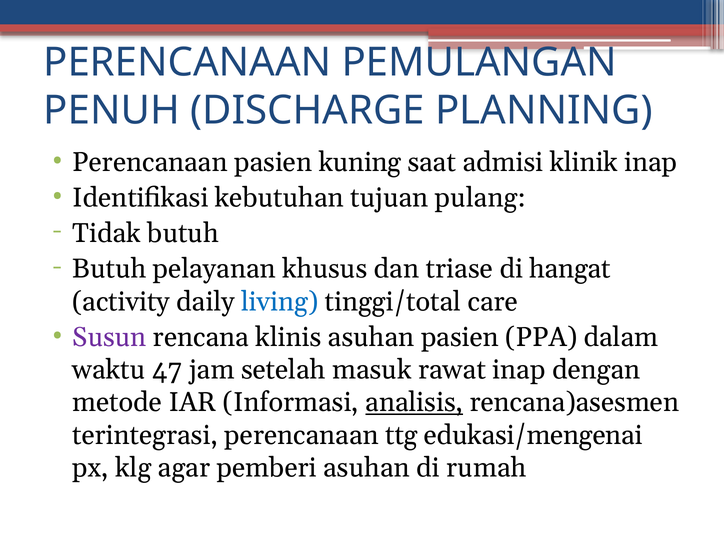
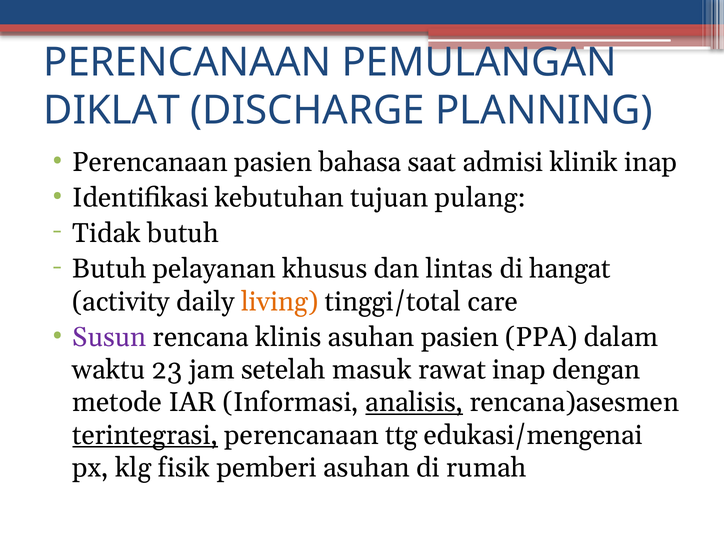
PENUH: PENUH -> DIKLAT (112, 111)
kuning: kuning -> bahasa (360, 162)
triase: triase -> lintas (459, 269)
living colour: blue -> orange (280, 302)
47: 47 -> 23 (167, 370)
terintegrasi underline: none -> present (145, 435)
agar: agar -> fisik (184, 468)
